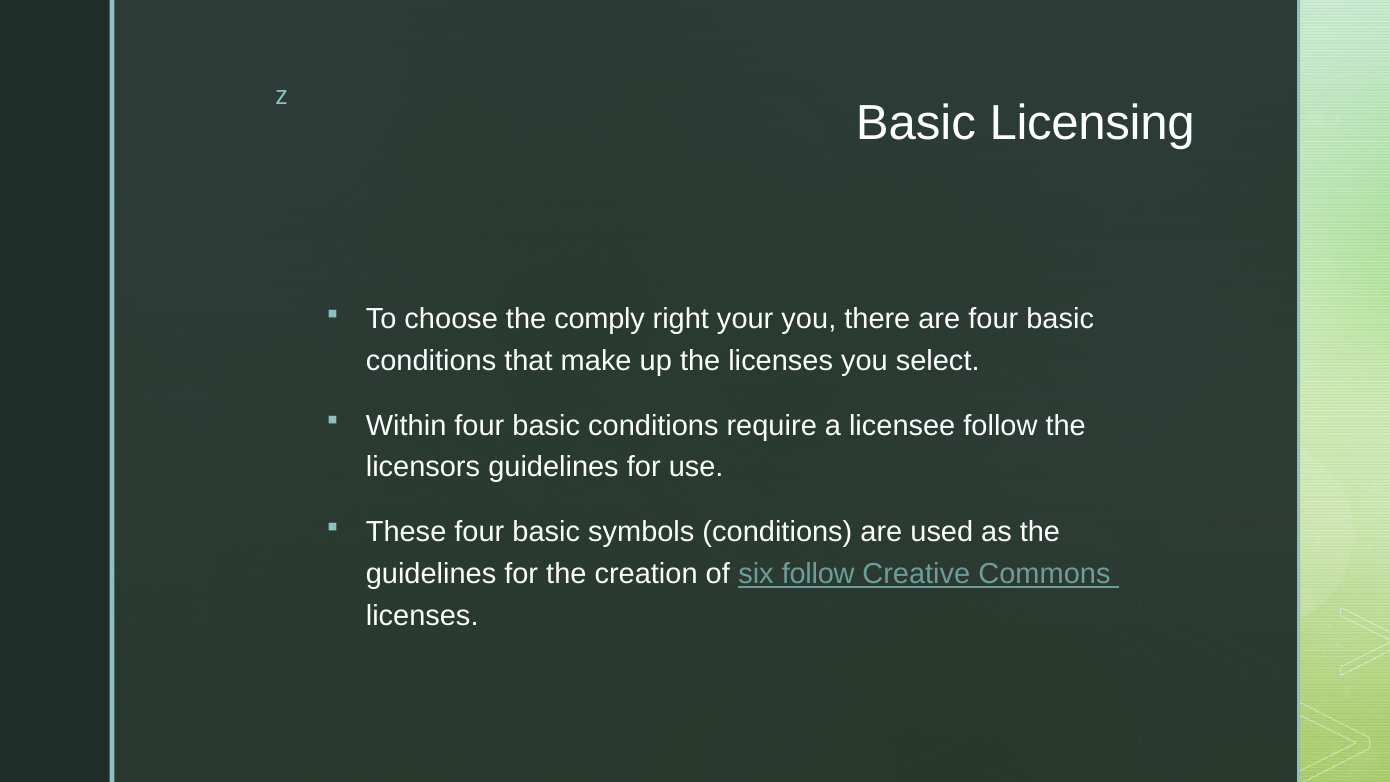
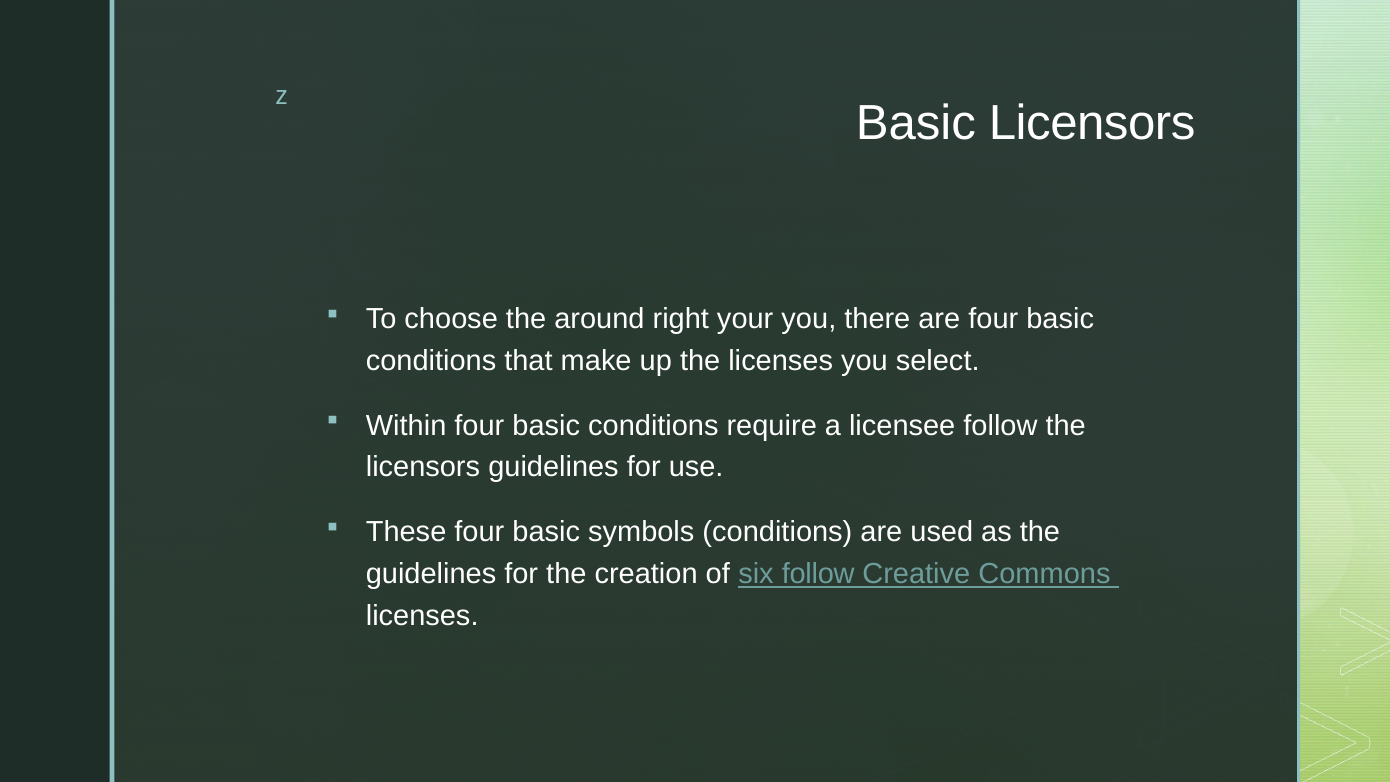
Basic Licensing: Licensing -> Licensors (1092, 124)
comply: comply -> around (599, 319)
